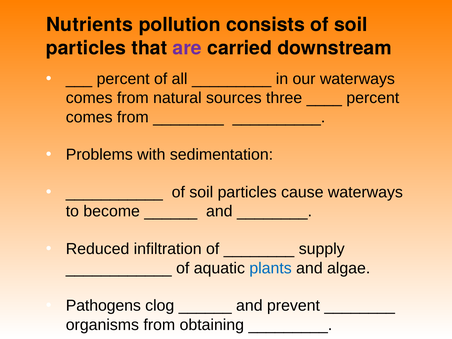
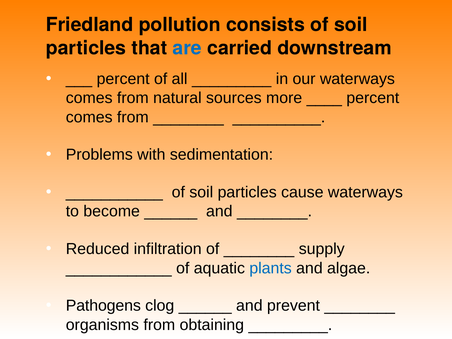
Nutrients: Nutrients -> Friedland (90, 25)
are colour: purple -> blue (187, 48)
three: three -> more (284, 98)
